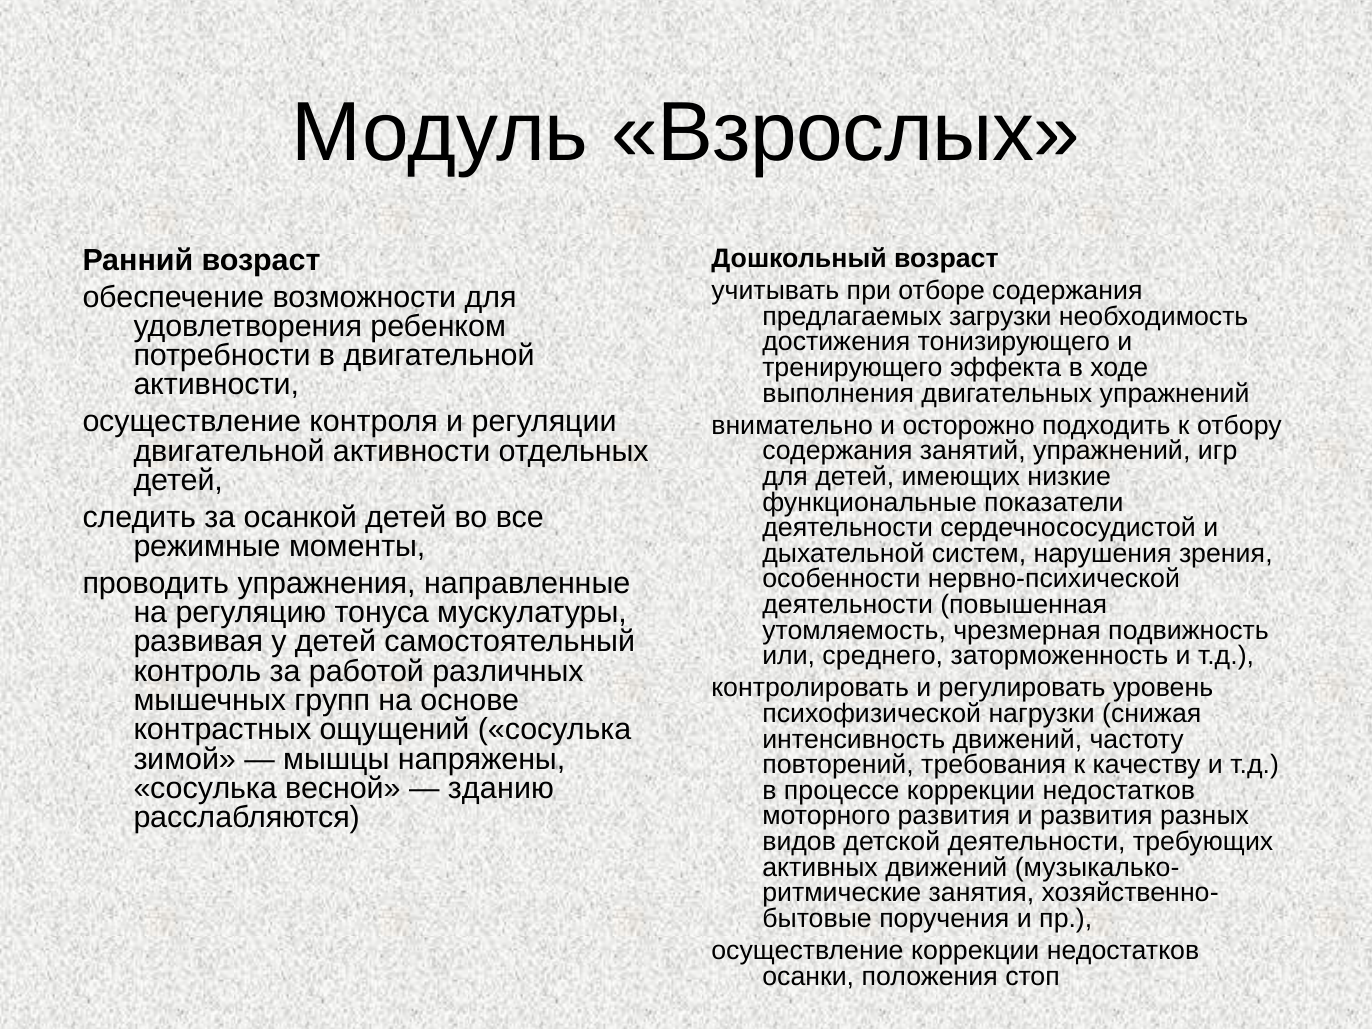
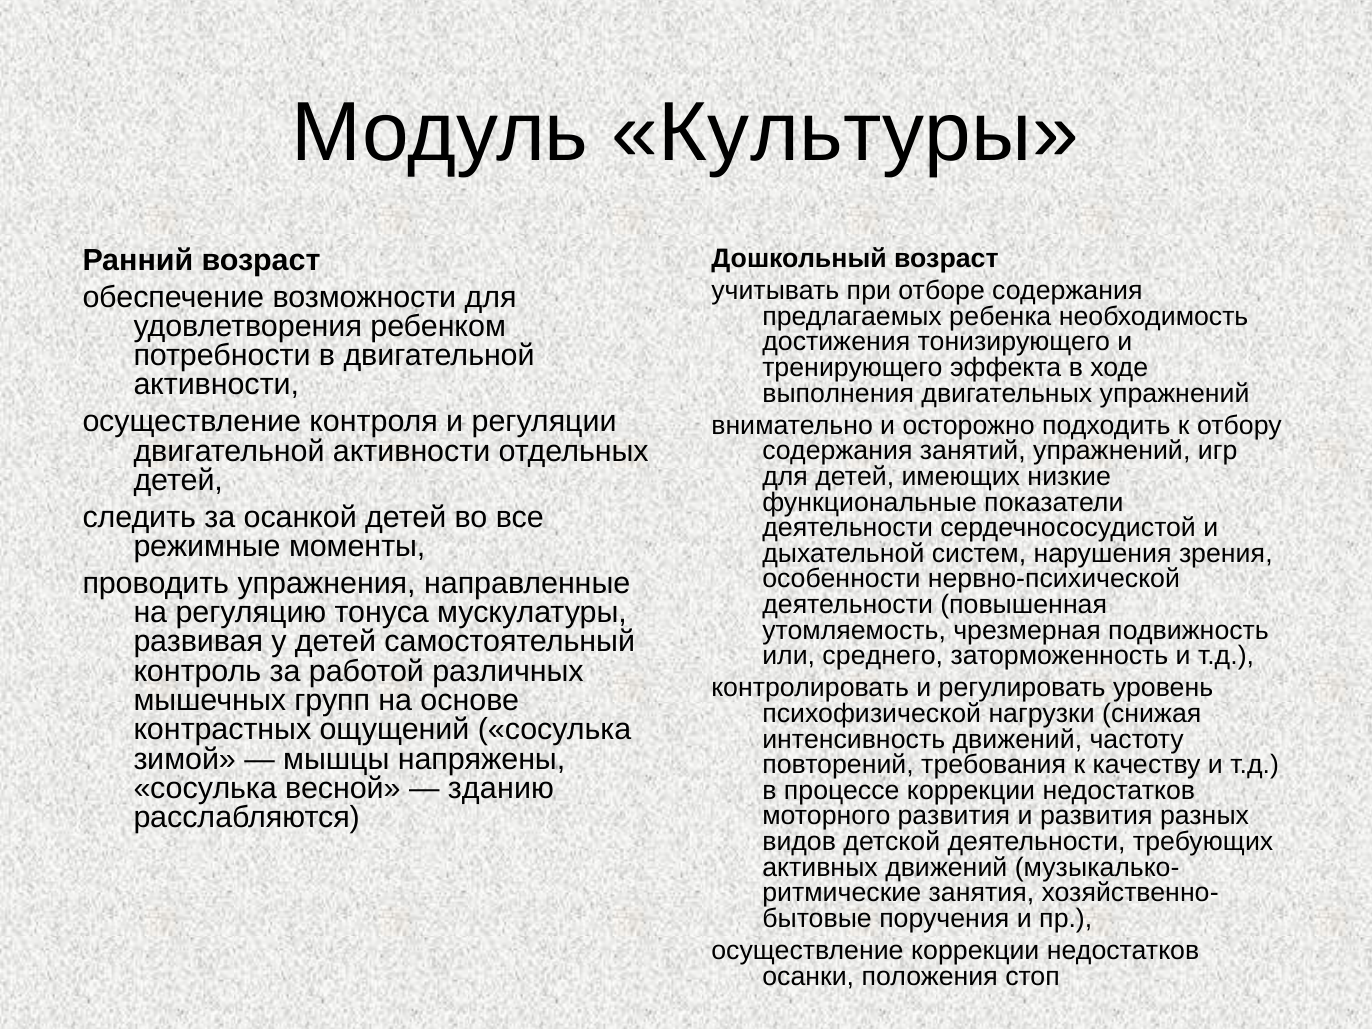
Взрослых: Взрослых -> Культуры (845, 133)
загрузки: загрузки -> ребенка (1000, 316)
